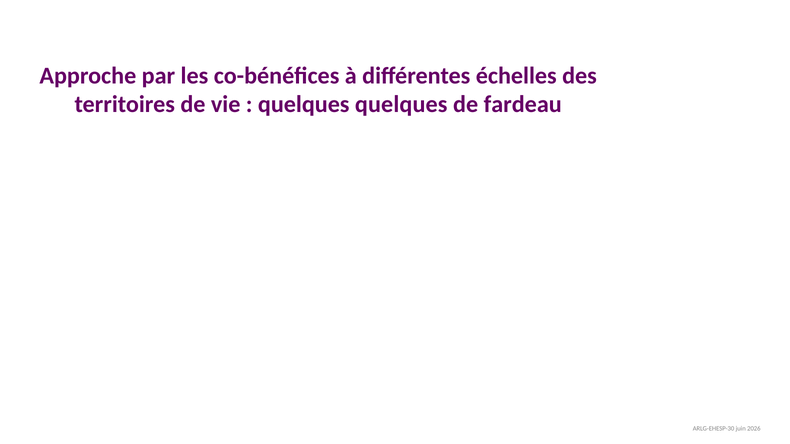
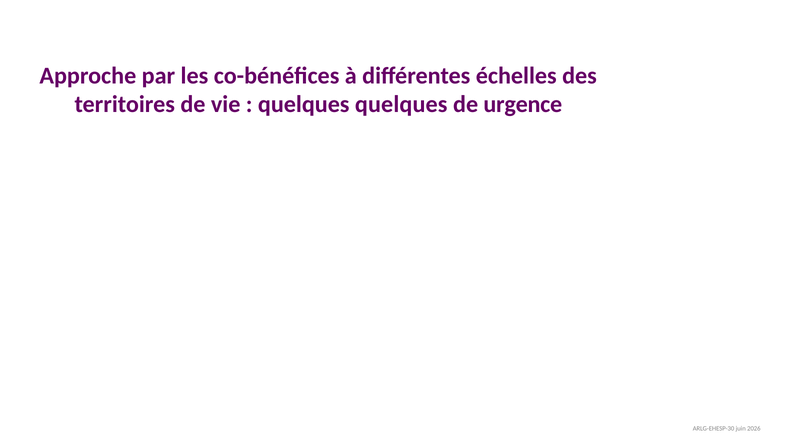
fardeau: fardeau -> urgence (523, 105)
